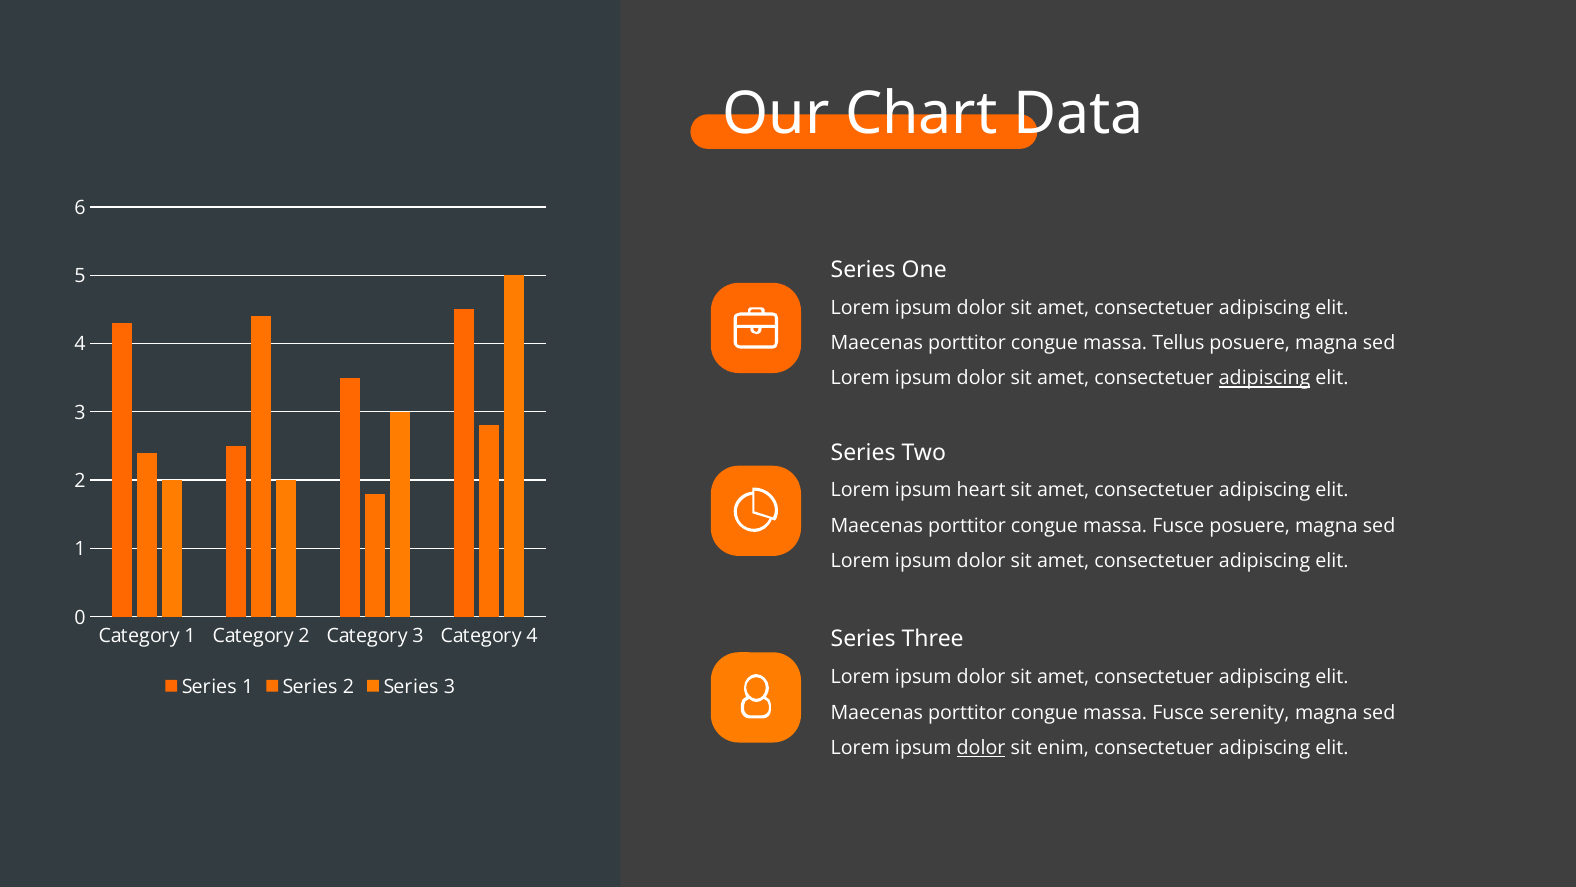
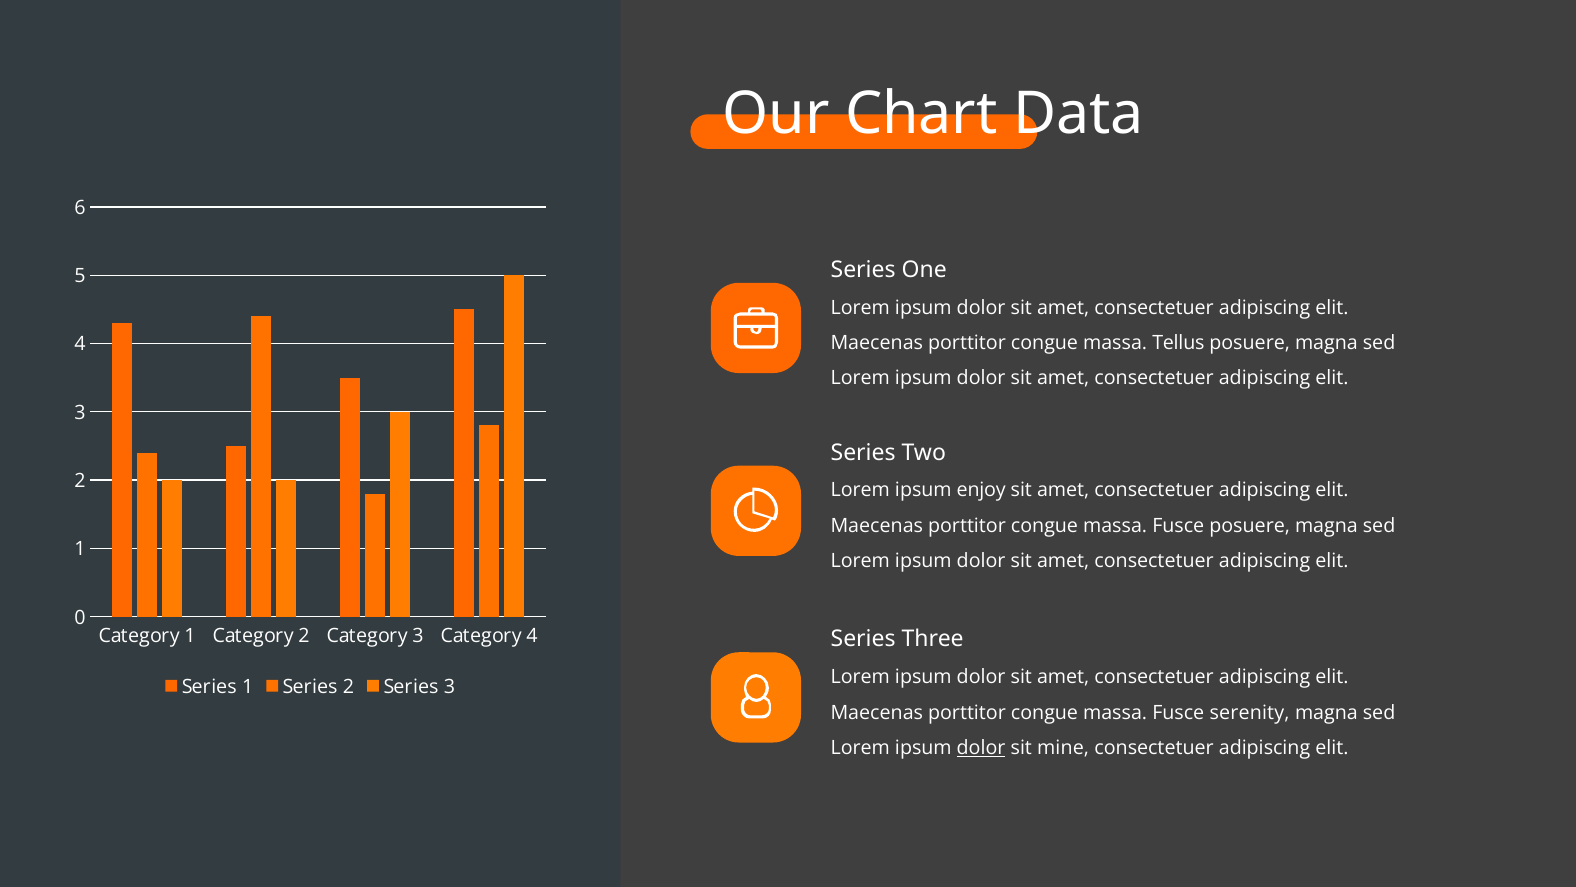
adipiscing underline: present -> none (1265, 378)
heart: heart -> enjoy (981, 490)
enim: enim -> mine (1063, 748)
